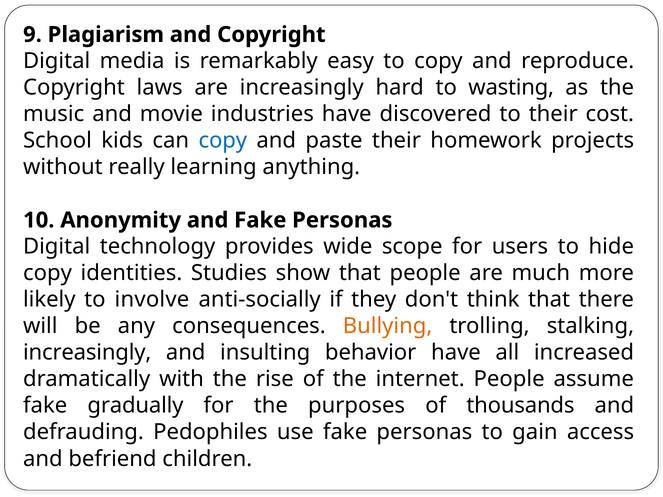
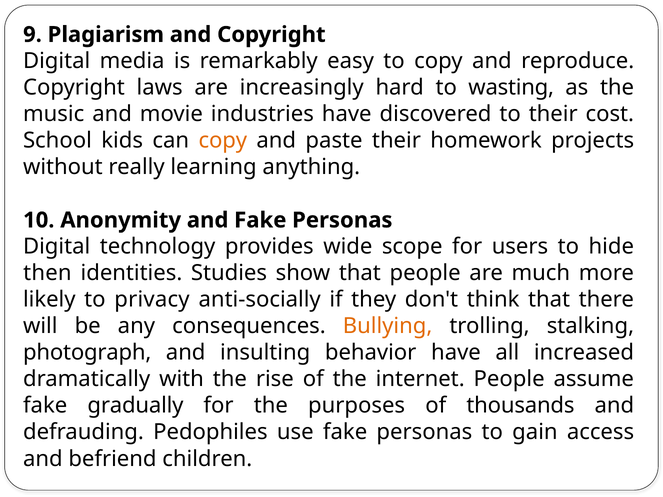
copy colour: blue -> orange (223, 141)
copy: copy -> then (47, 273)
involve: involve -> privacy (152, 300)
increasingly: increasingly -> photograph (87, 353)
